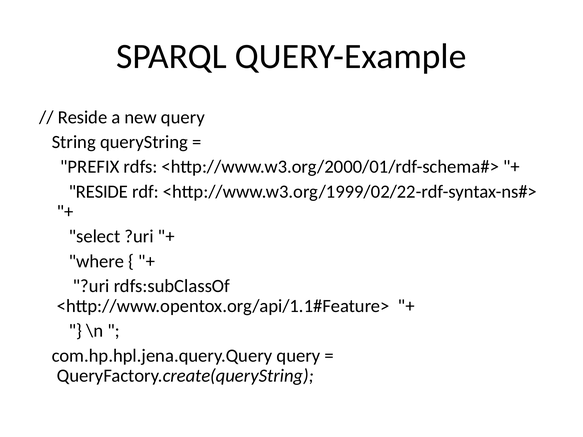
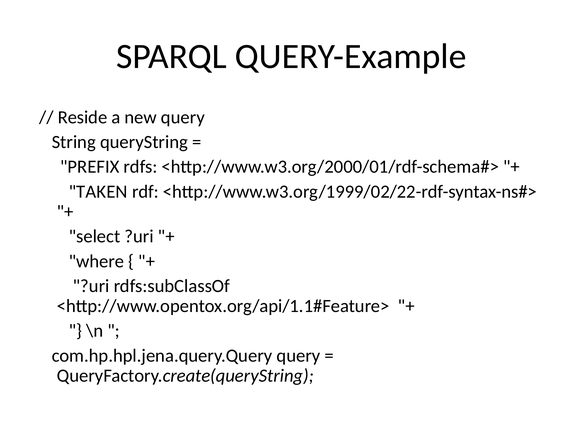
RESIDE: RESIDE -> TAKEN (98, 192)
